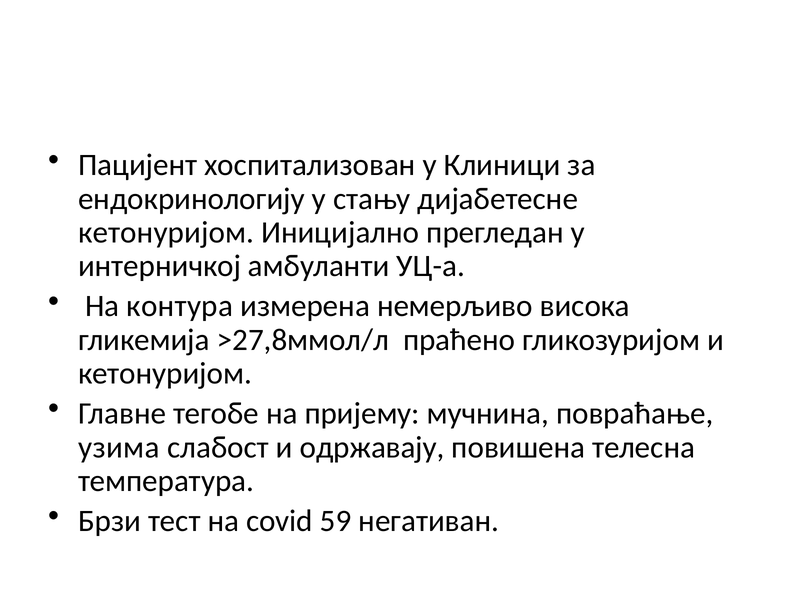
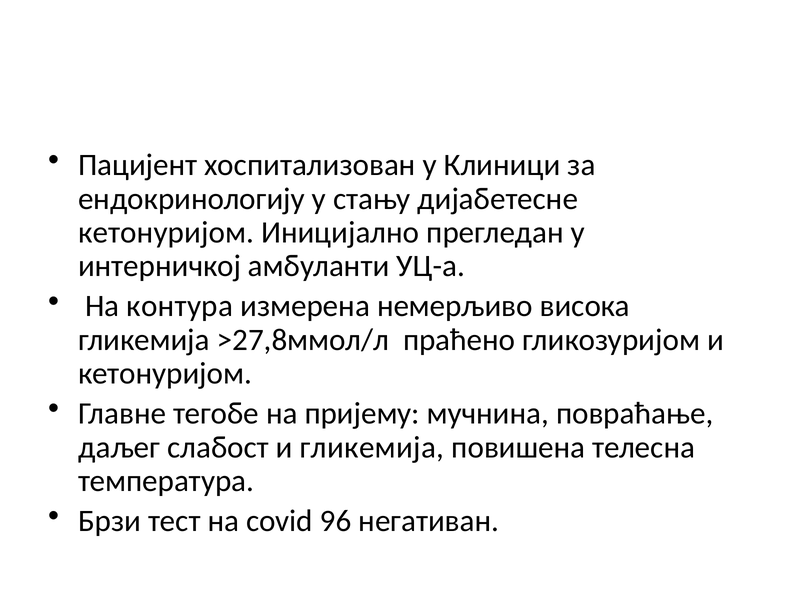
узима: узима -> даљег (119, 447)
и одржавају: одржавају -> гликемија (372, 447)
59: 59 -> 96 (336, 521)
